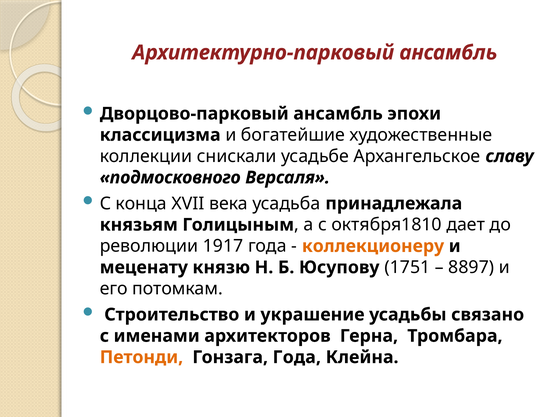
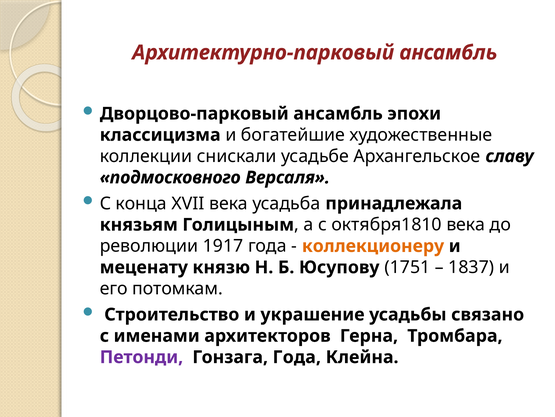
октября1810 дает: дает -> века (466, 224)
8897: 8897 -> 1837 (471, 267)
Петонди colour: orange -> purple (141, 357)
